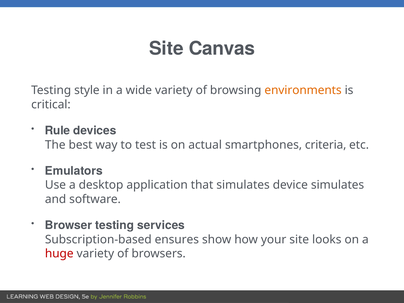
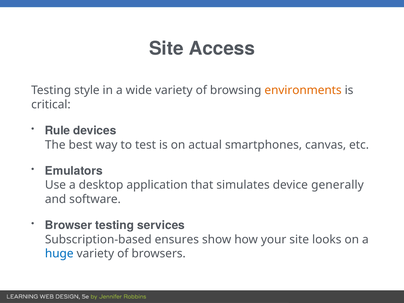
Canvas: Canvas -> Access (222, 49)
criteria: criteria -> canvas (326, 145)
device simulates: simulates -> generally (337, 185)
huge colour: red -> blue (59, 254)
